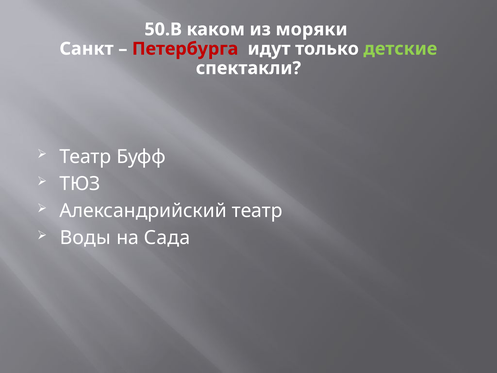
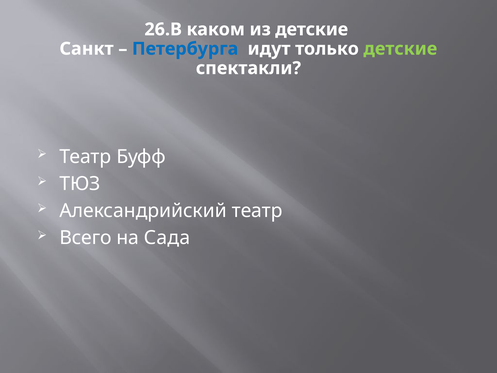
50.В: 50.В -> 26.В (163, 29)
из моряки: моряки -> детские (312, 29)
Петербурга colour: red -> blue (185, 49)
Воды: Воды -> Всего (86, 238)
